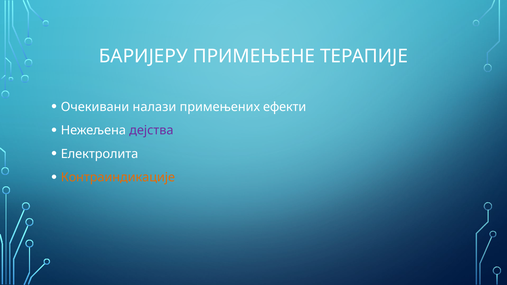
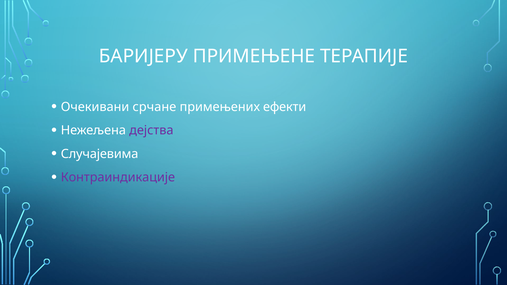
налази: налази -> срчане (154, 107)
Електролита: Електролита -> Случајевима (100, 154)
Контраиндикације colour: orange -> purple (118, 178)
